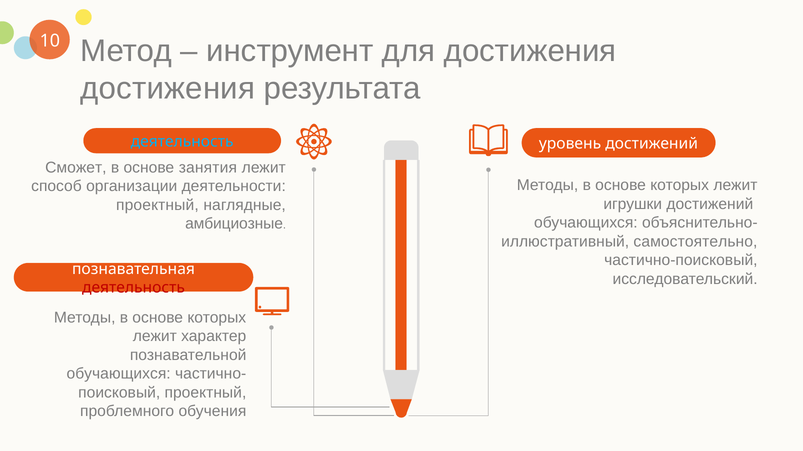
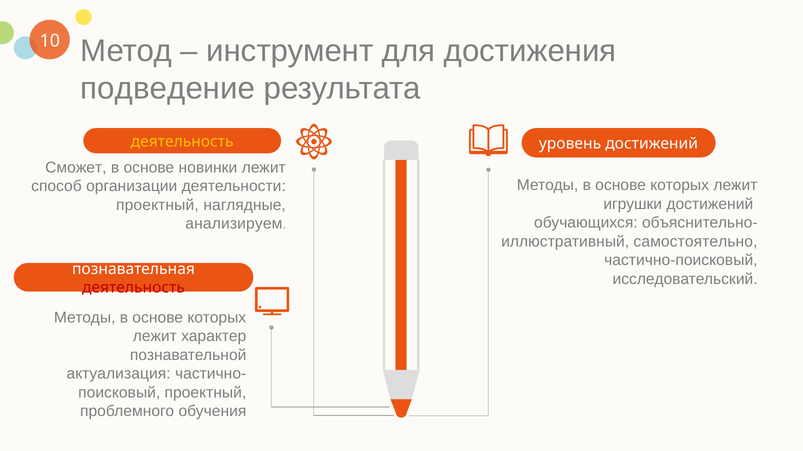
достижения: достижения -> подведение (168, 89)
деятельность colour: light blue -> yellow (182, 142)
занятия: занятия -> новинки (208, 168)
амбициозные: амбициозные -> анализируем (234, 224)
обучающихся: обучающихся -> актуализация (119, 374)
